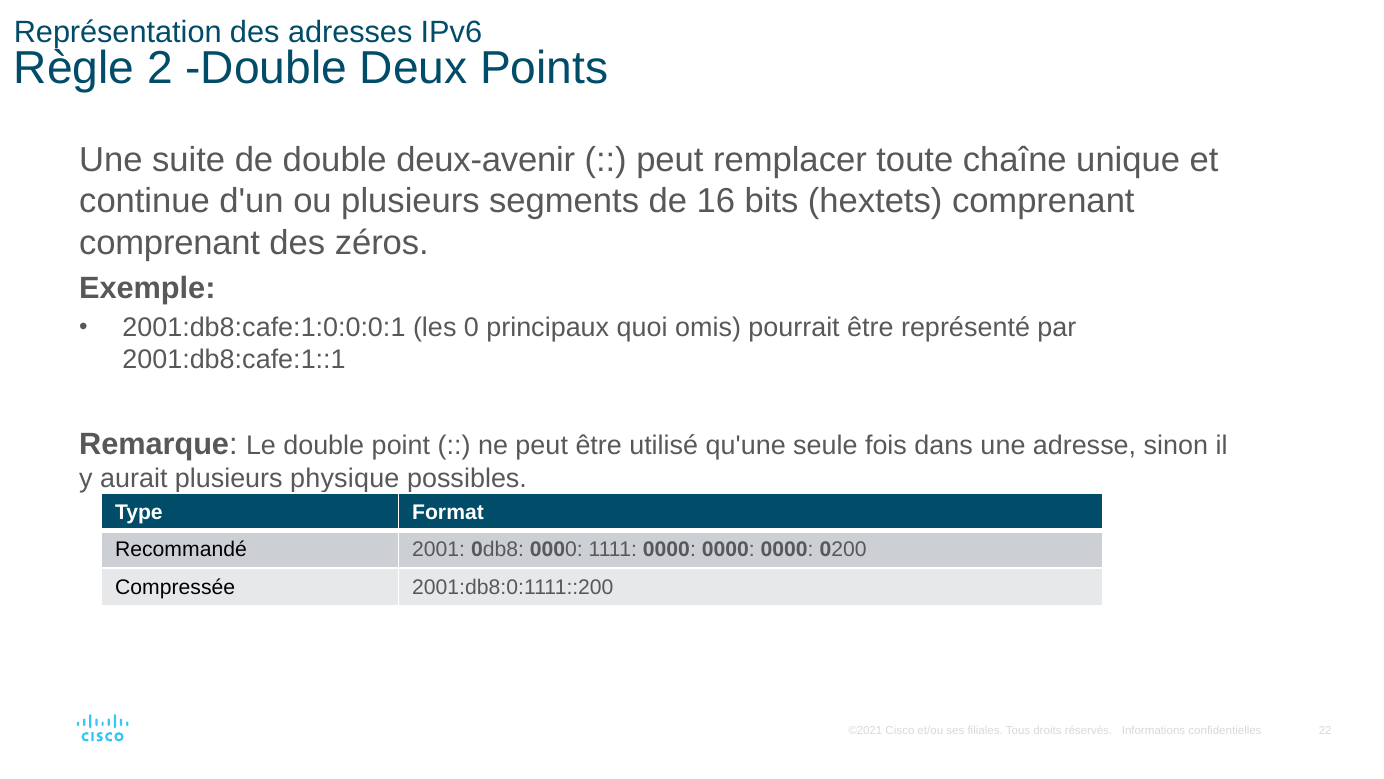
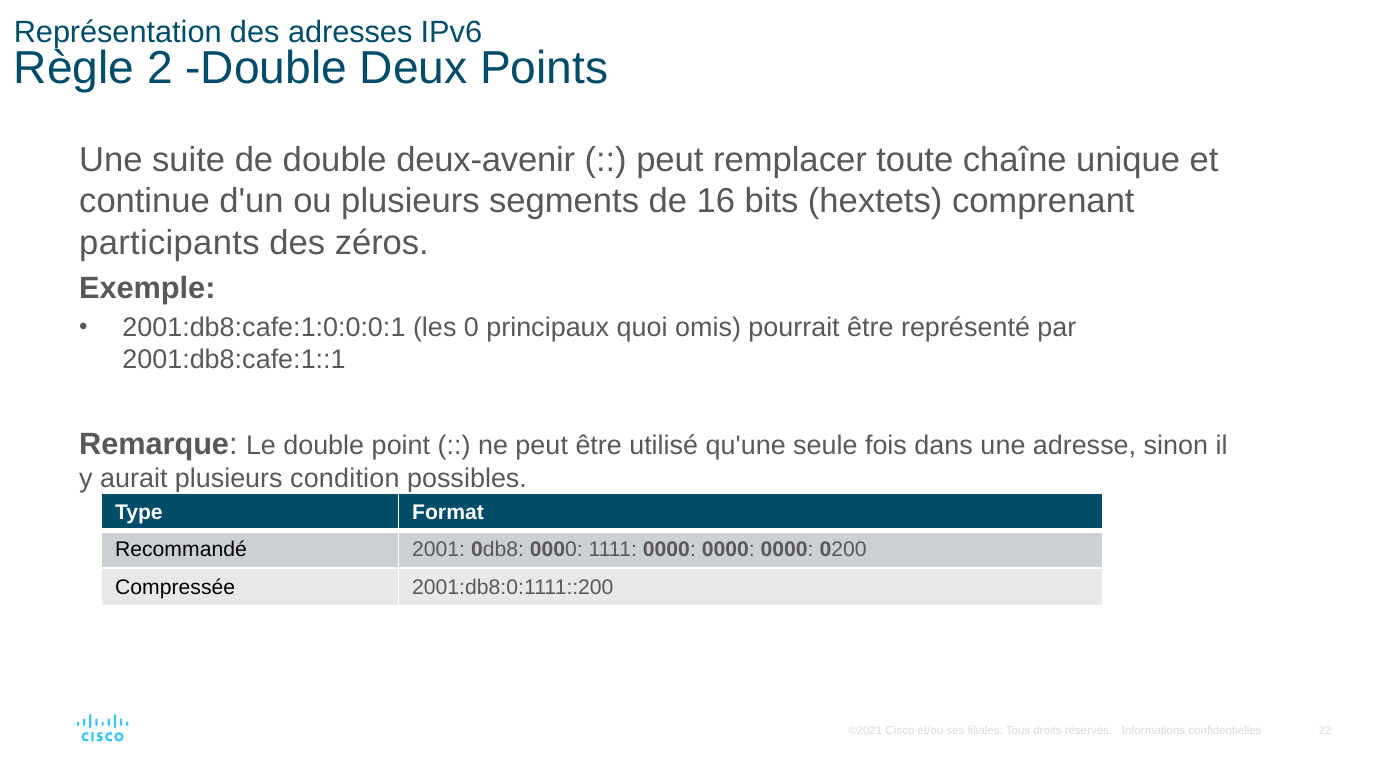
comprenant: comprenant -> participants (169, 243)
physique: physique -> condition (345, 478)
